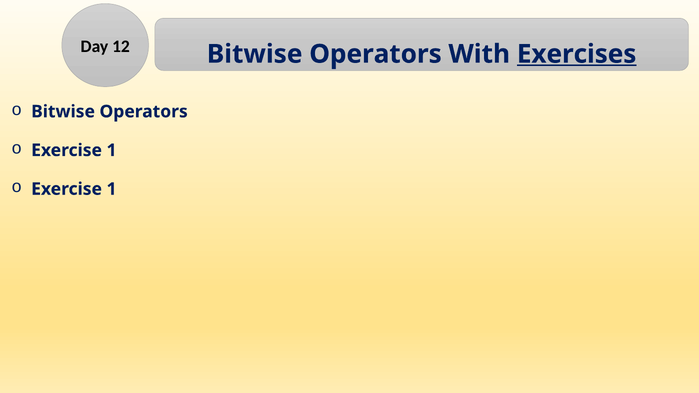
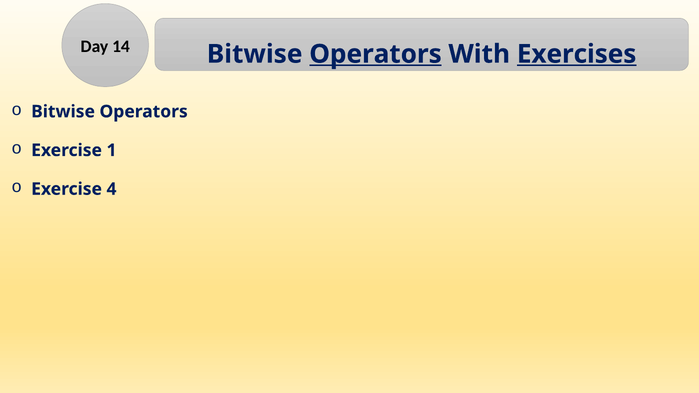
12: 12 -> 14 (121, 46)
Operators underline: none -> present (376, 54)
1: 1 -> 4 (112, 189)
